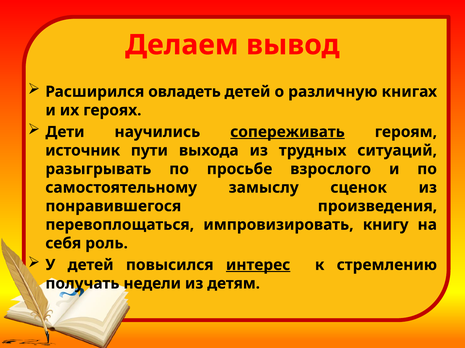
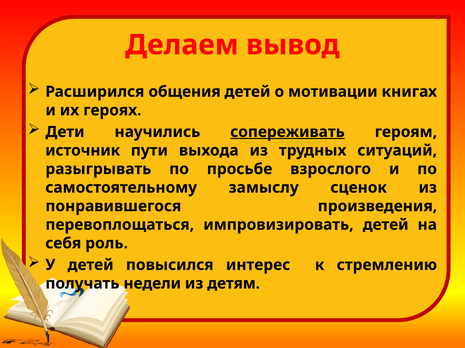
овладеть: овладеть -> общения (185, 92)
различную: различную -> мотивации (333, 92)
импровизировать книгу: книгу -> детей (386, 225)
интерес underline: present -> none (258, 265)
